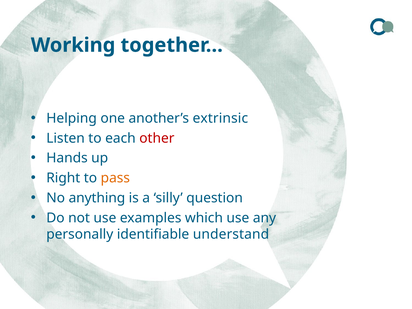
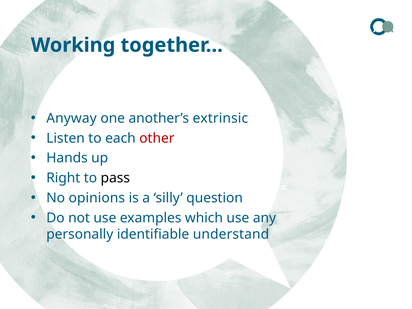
Helping: Helping -> Anyway (72, 118)
pass colour: orange -> black (115, 178)
anything: anything -> opinions (97, 198)
